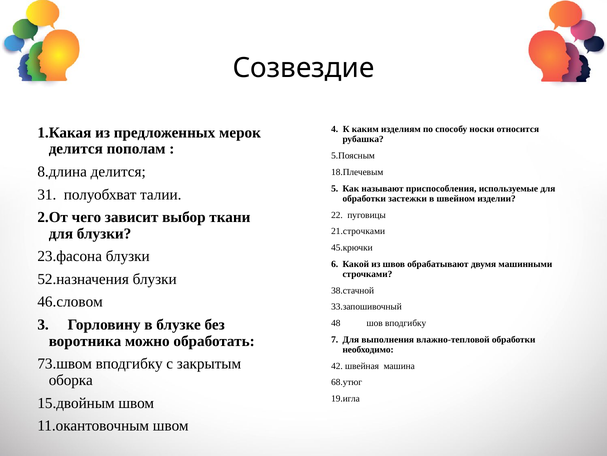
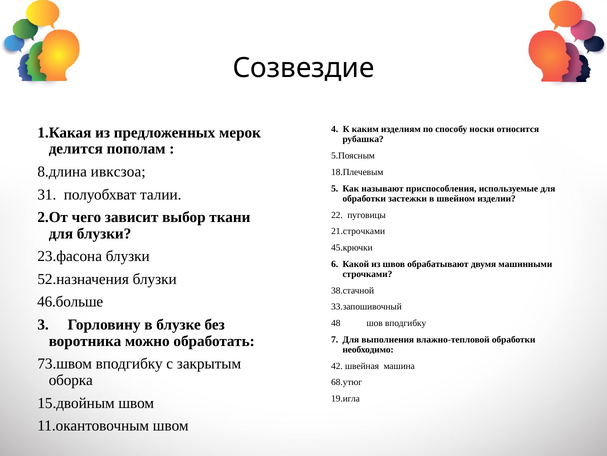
делится: делится -> ивксзоа (118, 171)
46.словом: 46.словом -> 46.больше (70, 301)
